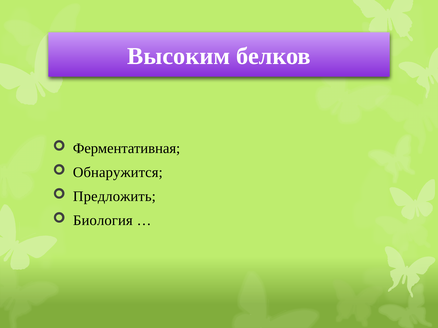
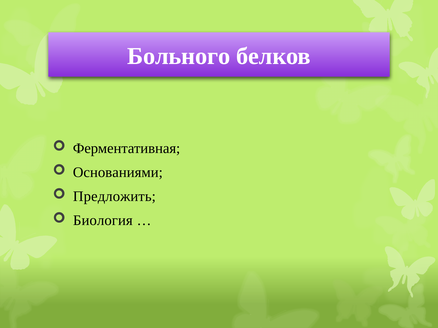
Высоким: Высоким -> Больного (179, 56)
Обнаружится: Обнаружится -> Основаниями (118, 173)
